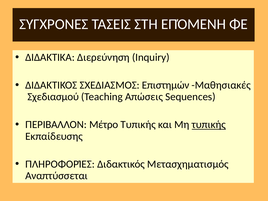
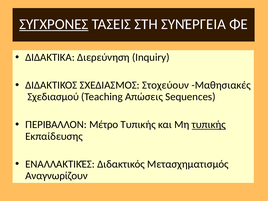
ΣΥΓΧΡΟΝΕΣ underline: none -> present (54, 24)
ΕΠΌΜΕΝΗ: ΕΠΌΜΕΝΗ -> ΣΥΝΈΡΓΕΙΑ (193, 24)
Επιστημών: Επιστημών -> Στοχεύουν (166, 85)
ΠΛΗΡΟΦΟΡΊΕΣ: ΠΛΗΡΟΦΟΡΊΕΣ -> ΕΝΑΛΛΑΚΤΙΚΈΣ (60, 164)
Αναπτύσσεται: Αναπτύσσεται -> Αναγνωρίζουν (57, 176)
